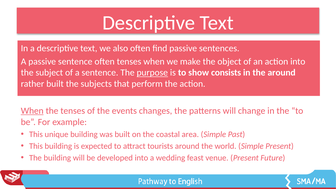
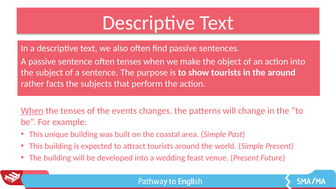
purpose underline: present -> none (152, 73)
show consists: consists -> tourists (226, 73)
rather built: built -> facts (55, 84)
